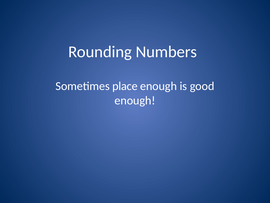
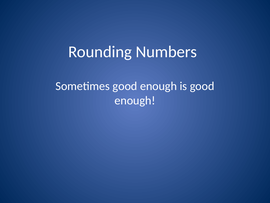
Sometimes place: place -> good (125, 86)
